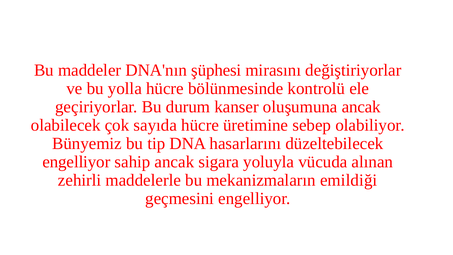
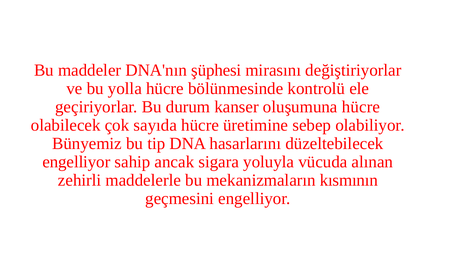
oluşumuna ancak: ancak -> hücre (361, 107)
emildiği: emildiği -> kısmının (349, 180)
